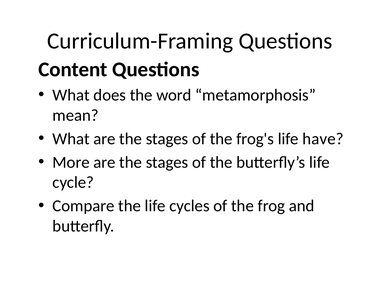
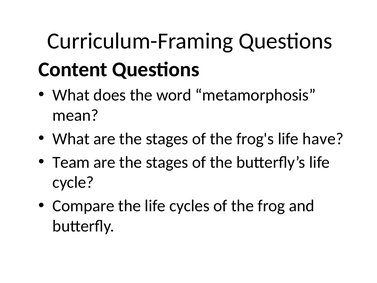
More: More -> Team (71, 162)
